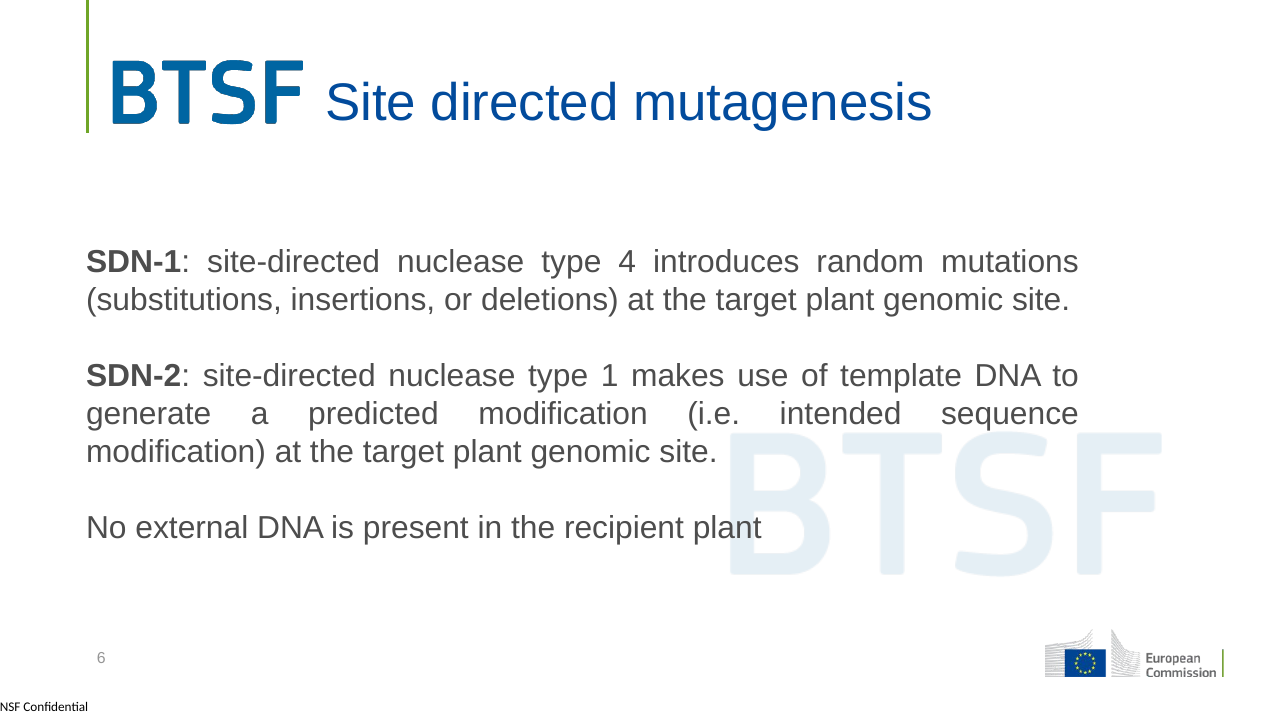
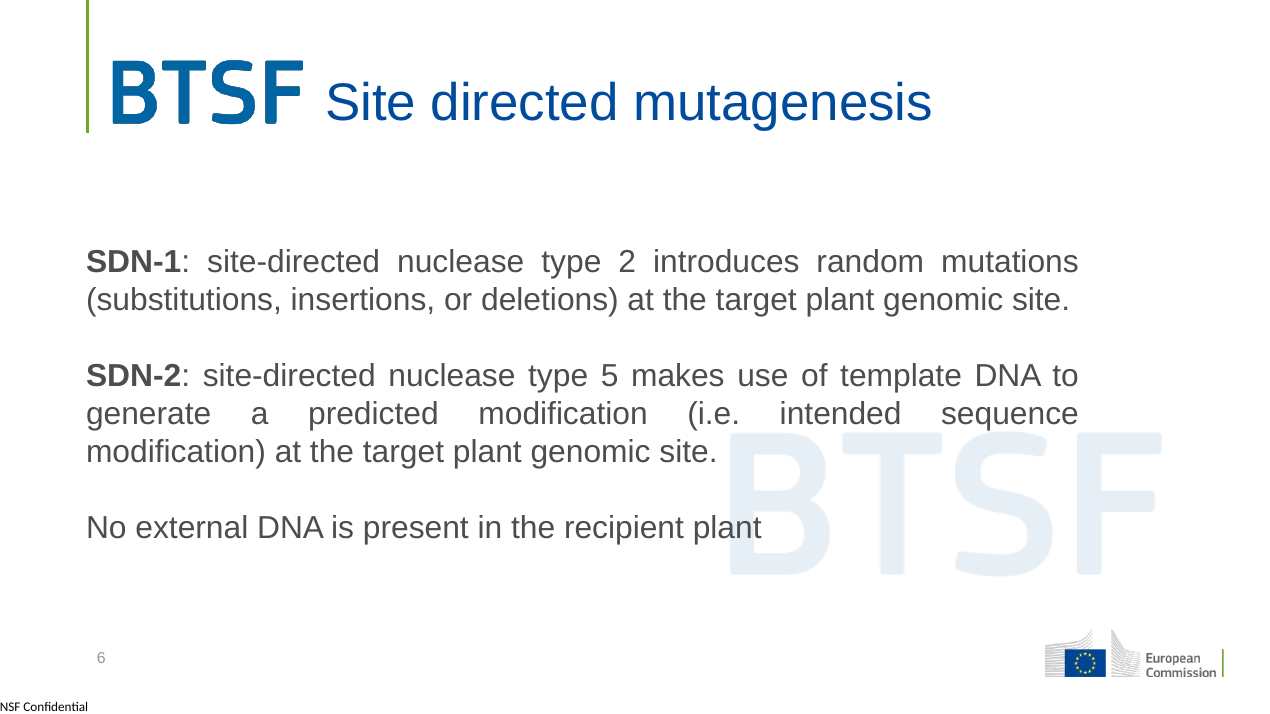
4: 4 -> 2 (627, 262)
1: 1 -> 5 (610, 376)
